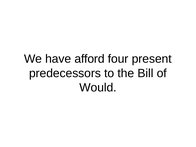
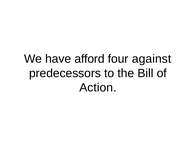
present: present -> against (152, 59)
Would: Would -> Action (98, 88)
